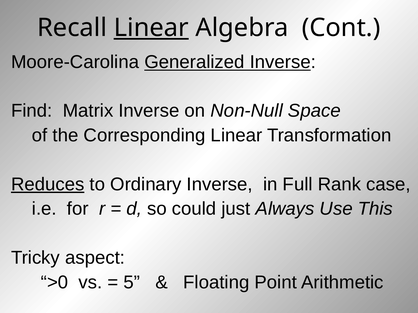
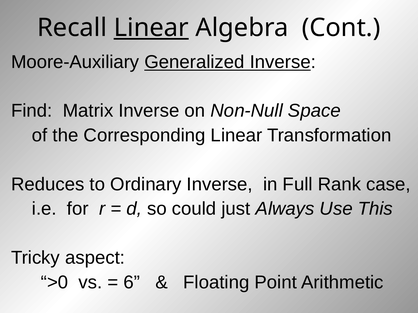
Moore-Carolina: Moore-Carolina -> Moore-Auxiliary (75, 62)
Reduces underline: present -> none (48, 185)
5: 5 -> 6 (132, 283)
